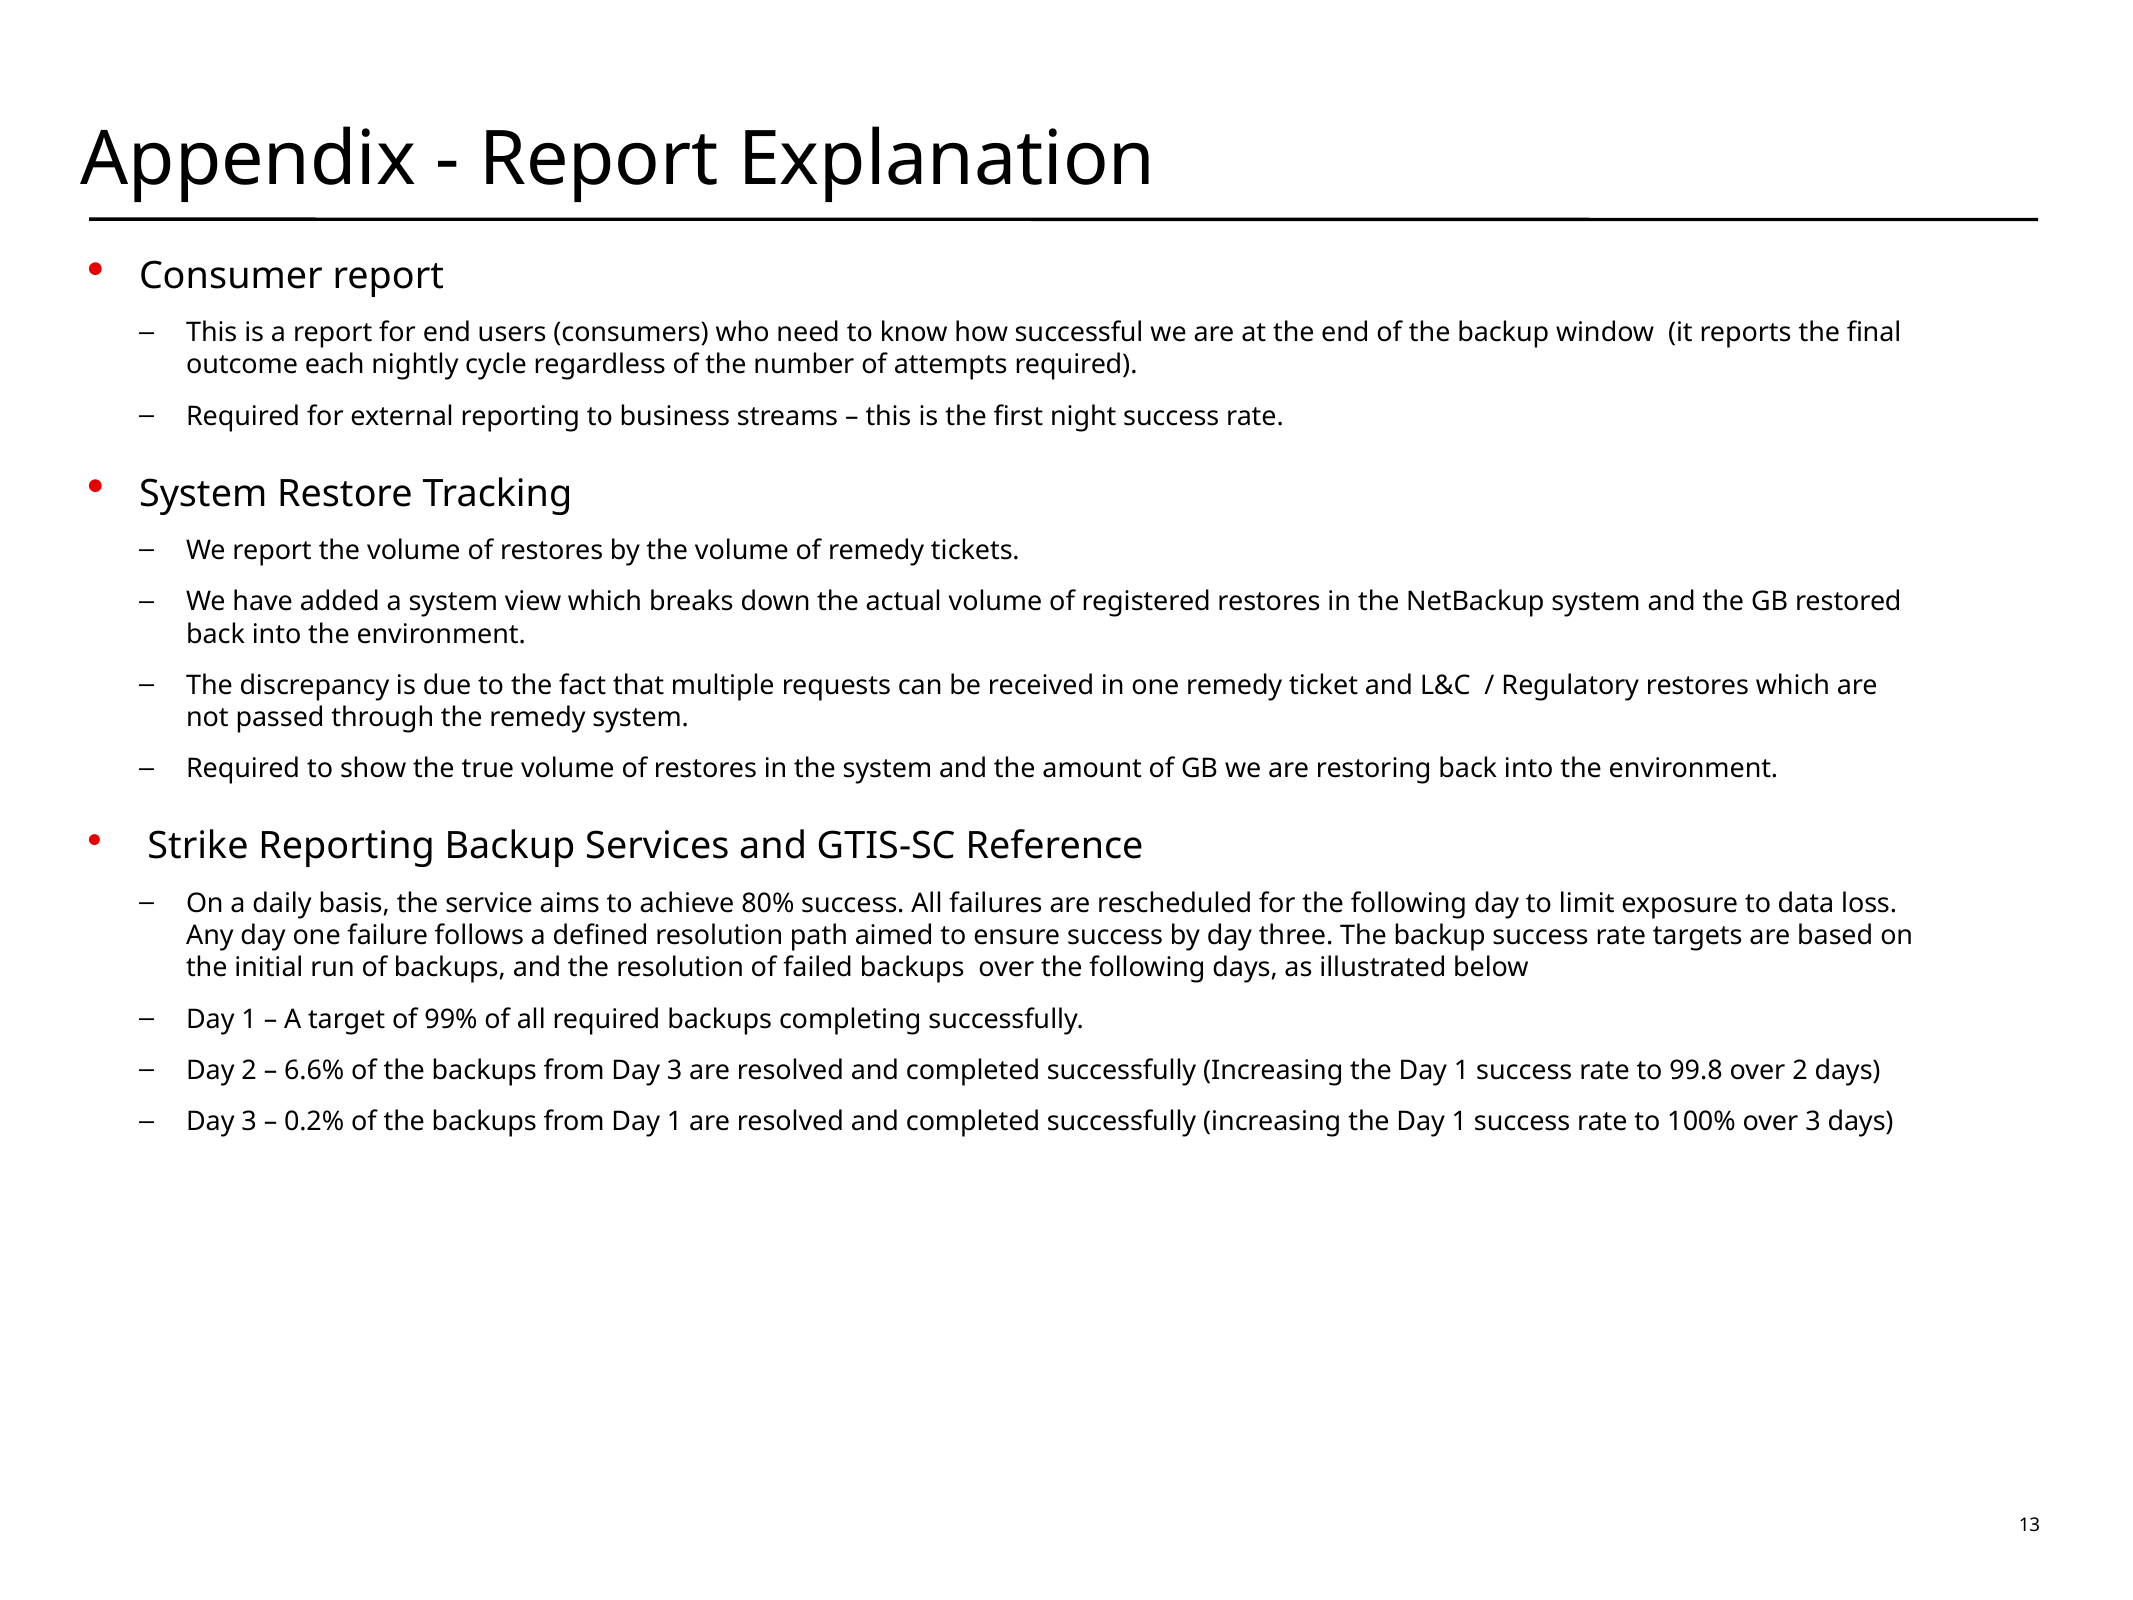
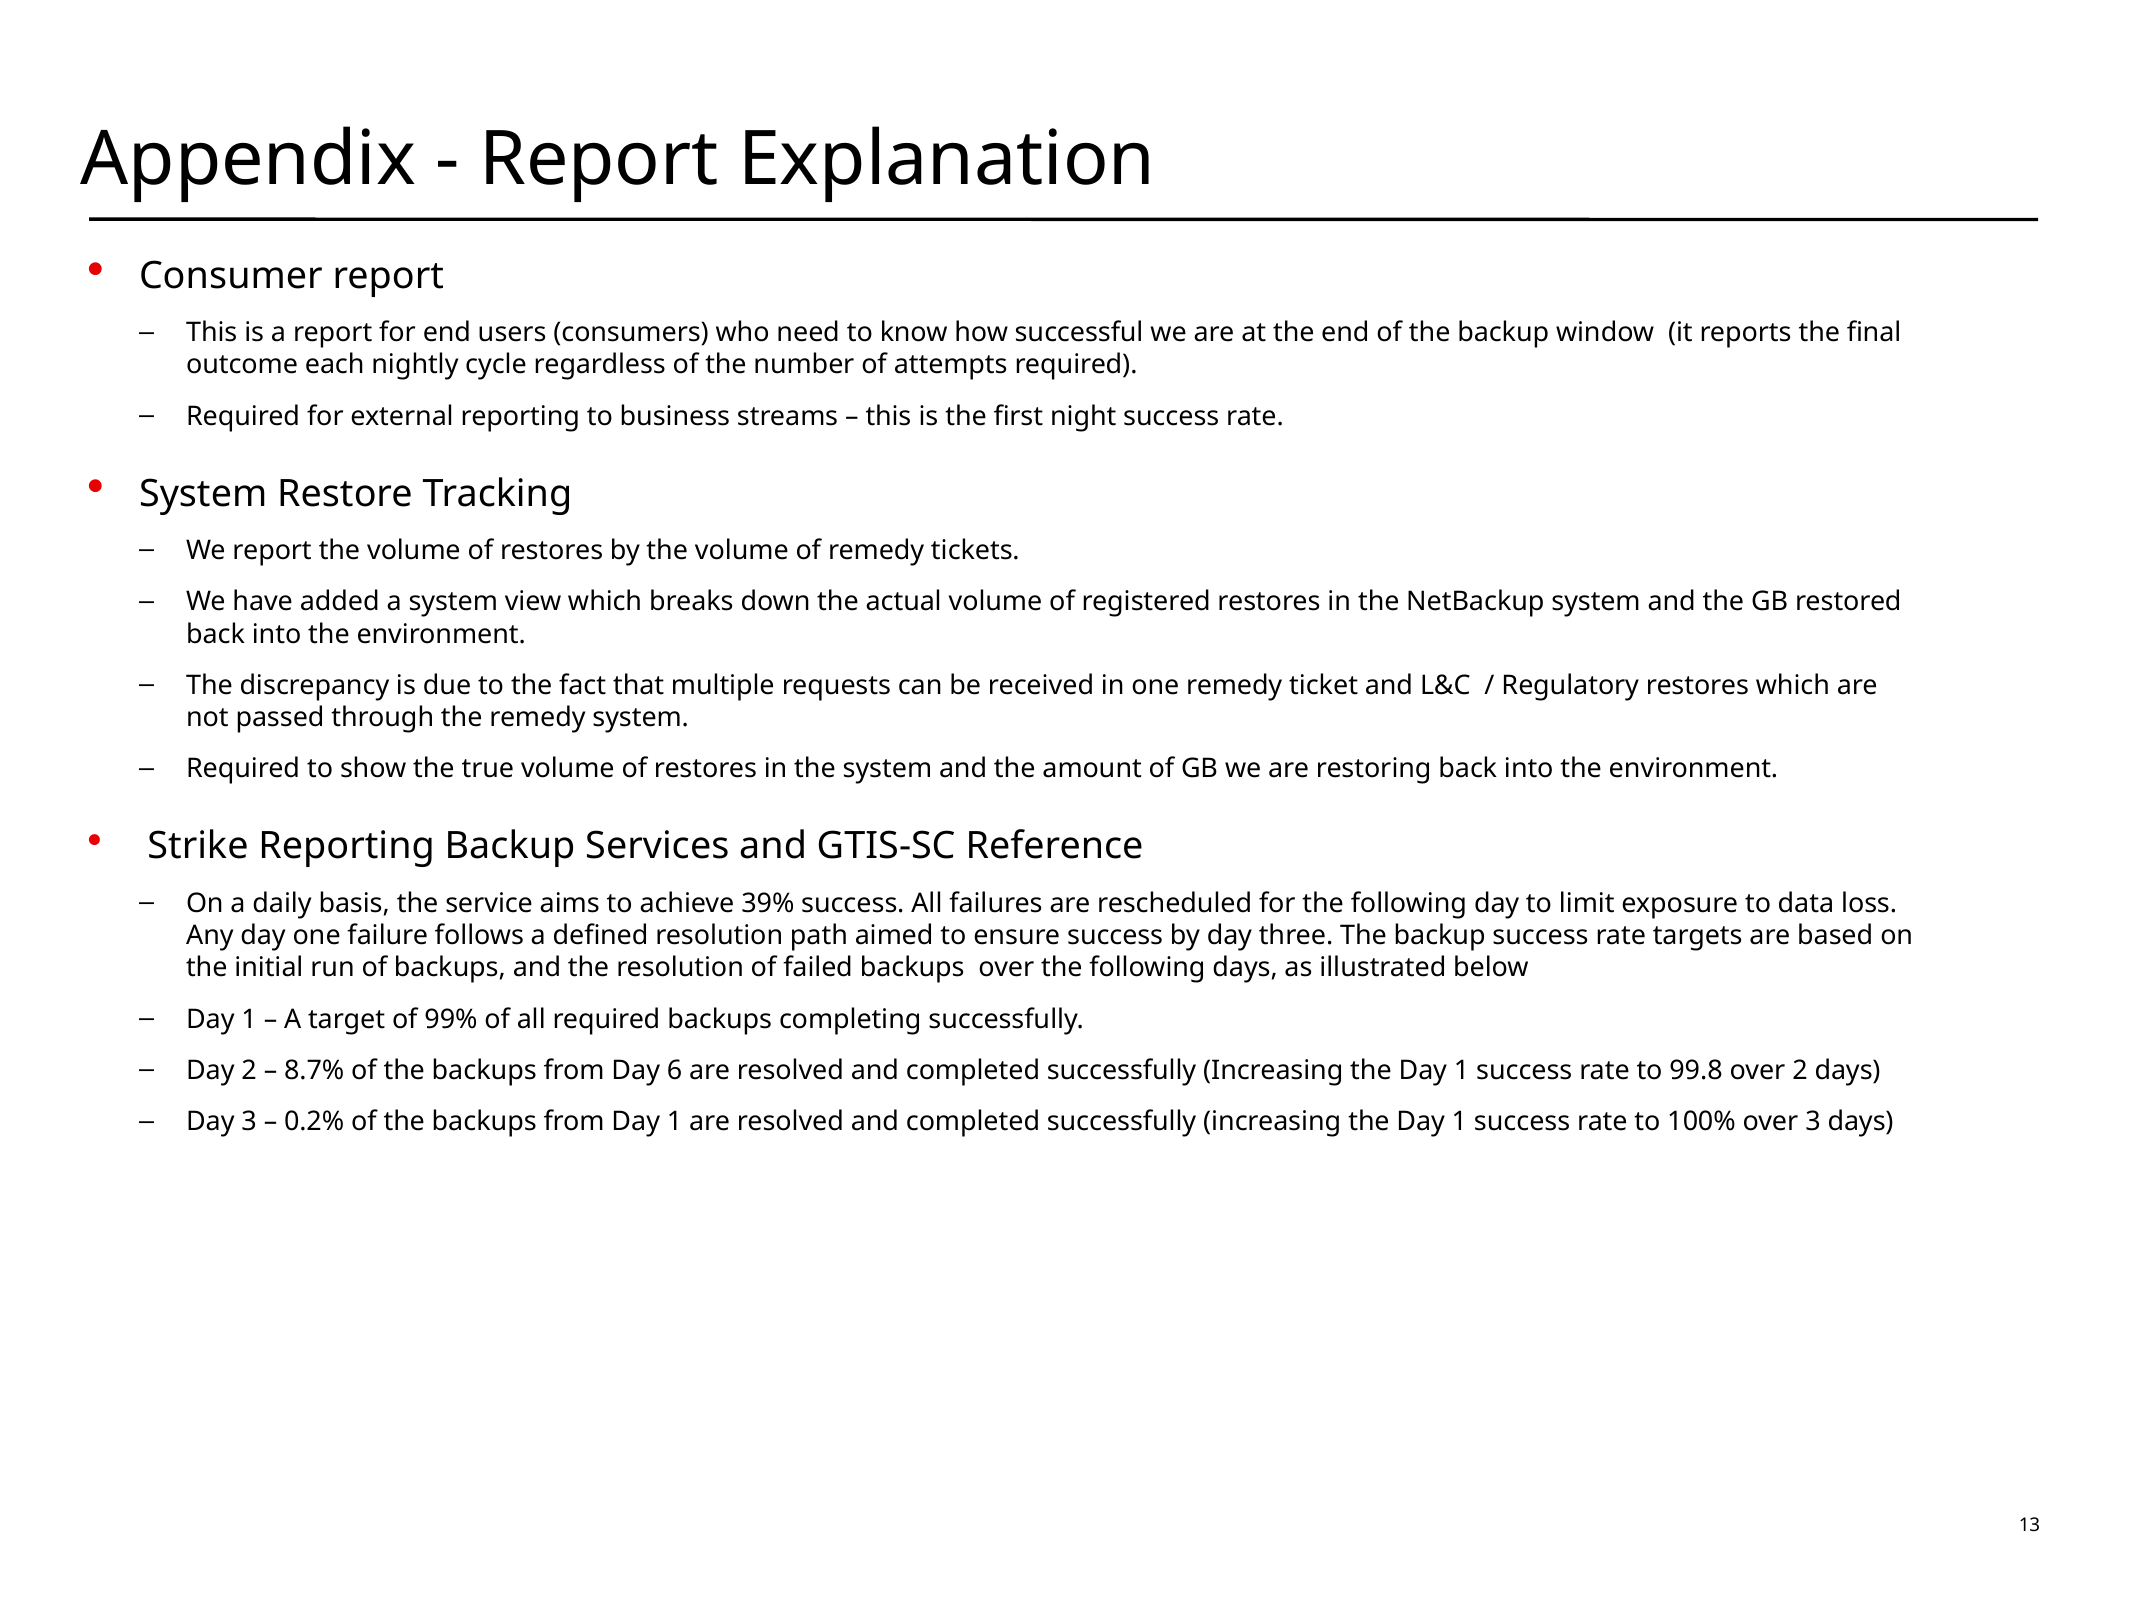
80%: 80% -> 39% (768, 903)
6.6%: 6.6% -> 8.7% (314, 1070)
from Day 3: 3 -> 6 (675, 1070)
